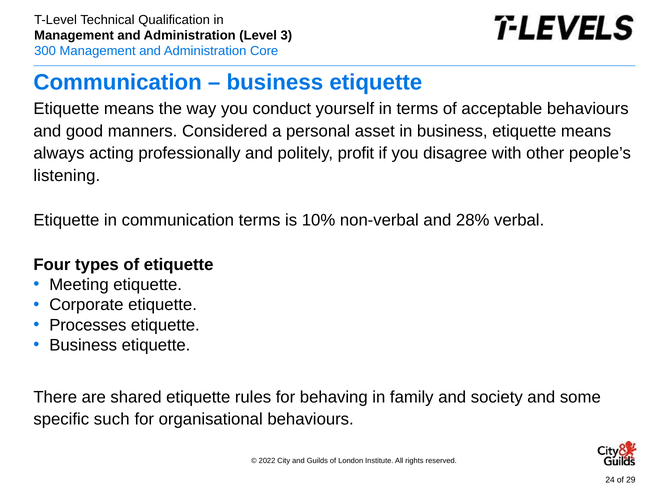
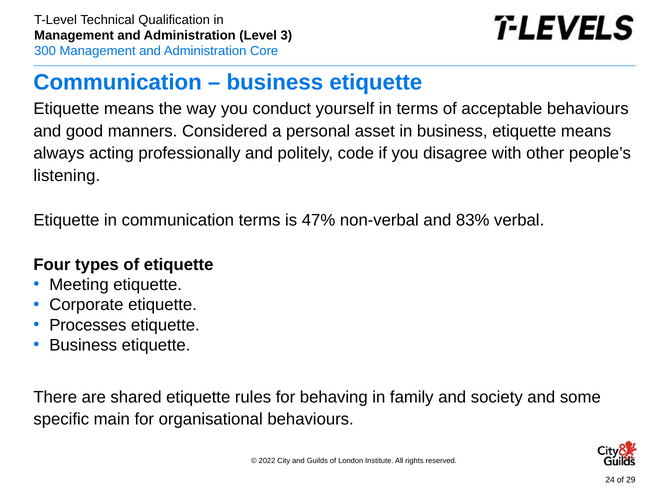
profit: profit -> code (356, 153)
10%: 10% -> 47% (319, 220)
28%: 28% -> 83% (473, 220)
such: such -> main (112, 419)
